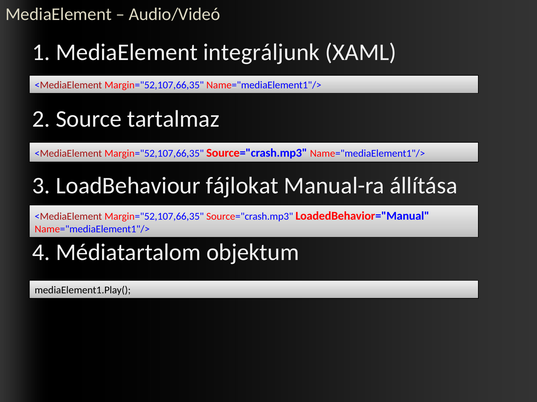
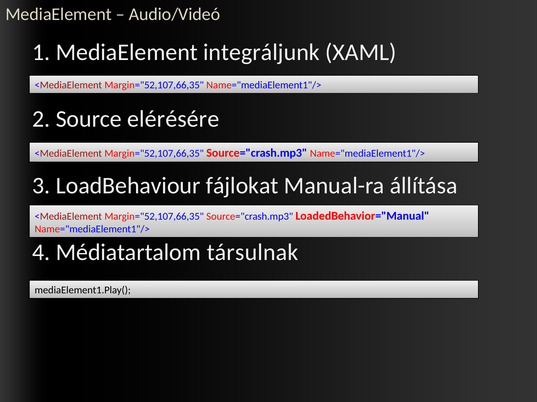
tartalmaz: tartalmaz -> elérésére (173, 119)
objektum: objektum -> társulnak (253, 253)
